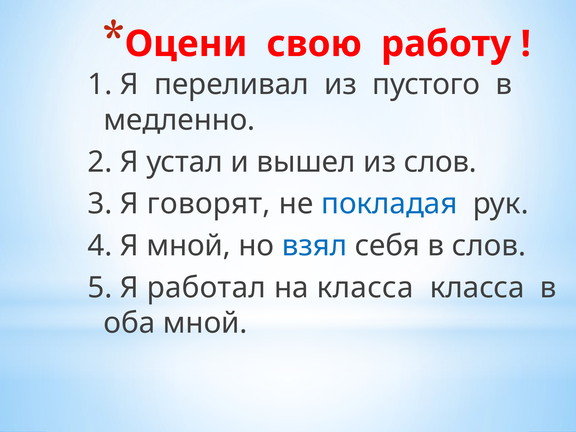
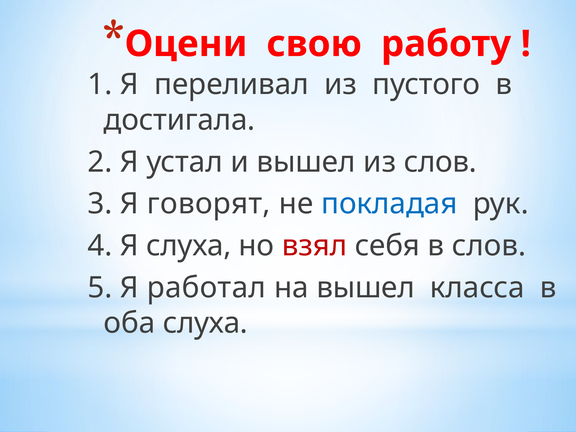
медленно: медленно -> достигала (179, 120)
Я мной: мной -> слуха (189, 246)
взял colour: blue -> red (315, 246)
на класса: класса -> вышел (366, 288)
оба мной: мной -> слуха (205, 323)
